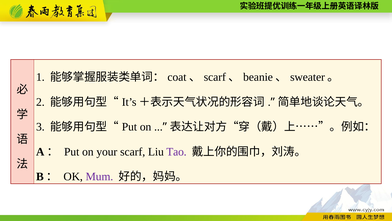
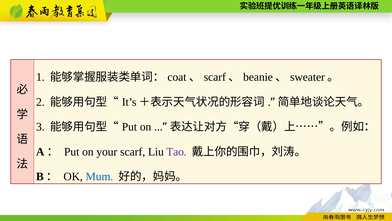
Mum colour: purple -> blue (99, 176)
